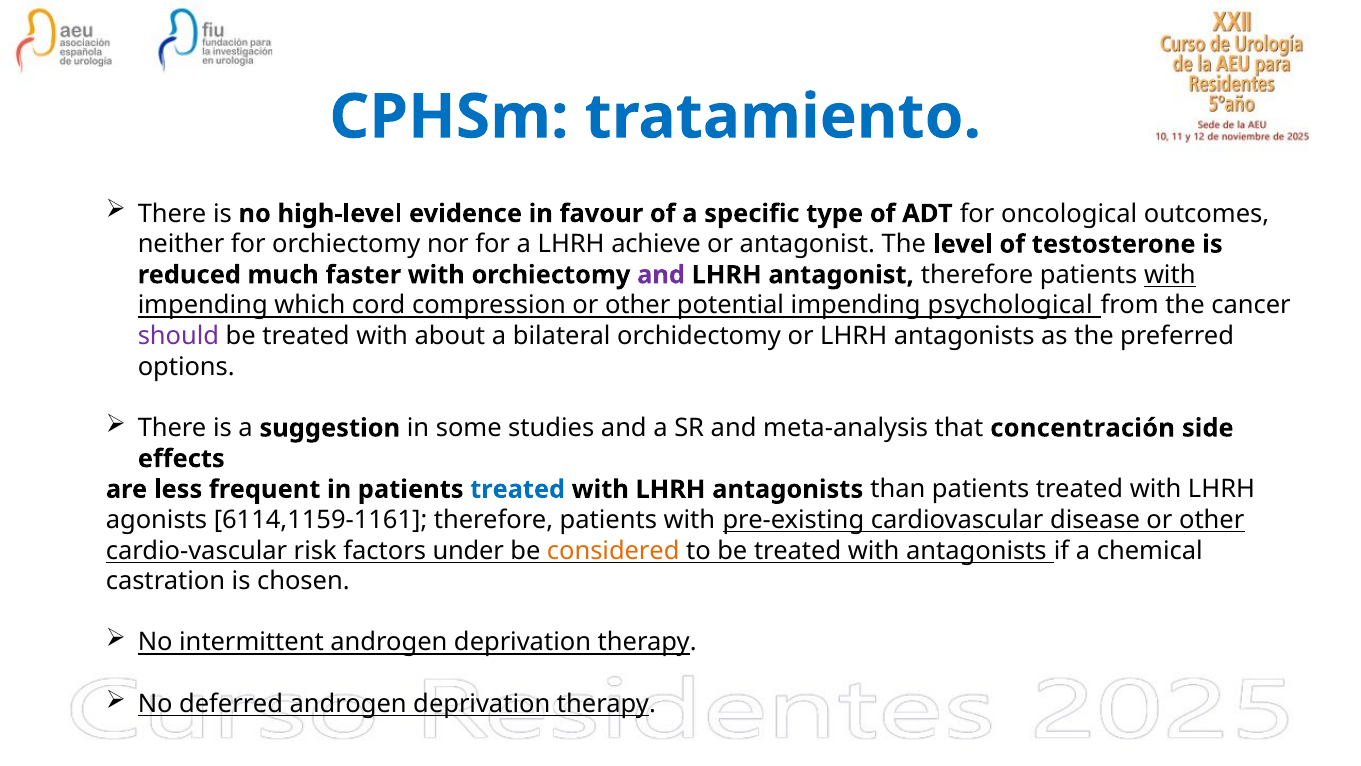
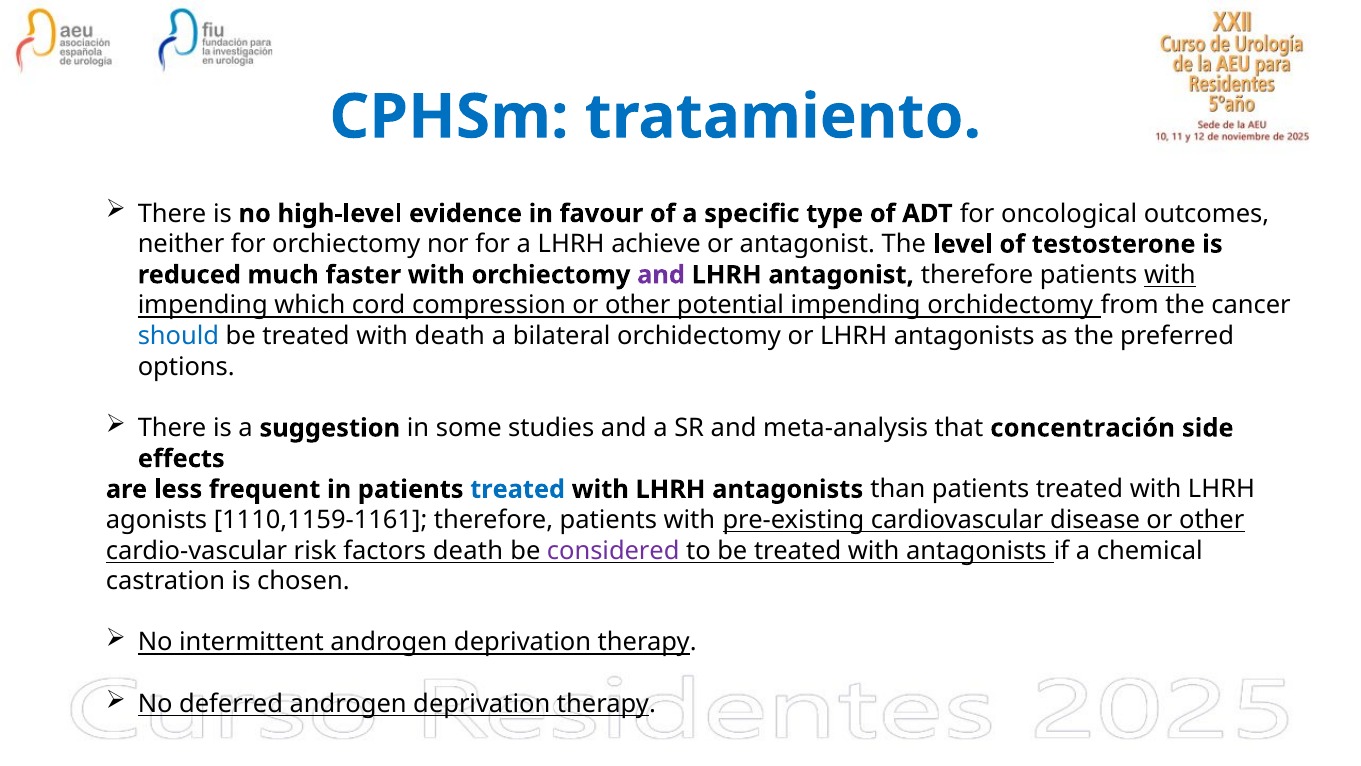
impending psychological: psychological -> orchidectomy (1010, 305)
should colour: purple -> blue (178, 336)
with about: about -> death (450, 336)
6114,1159-1161: 6114,1159-1161 -> 1110,1159-1161 (321, 520)
factors under: under -> death (468, 550)
considered colour: orange -> purple (613, 550)
